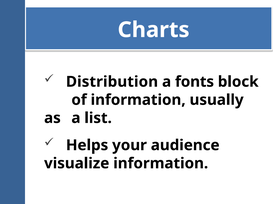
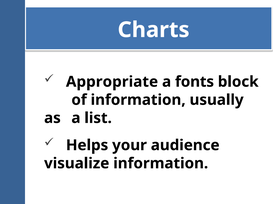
Distribution: Distribution -> Appropriate (112, 82)
